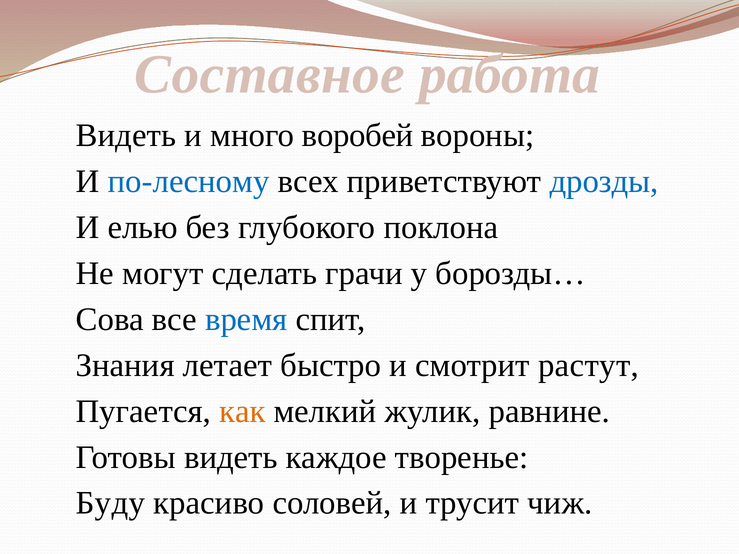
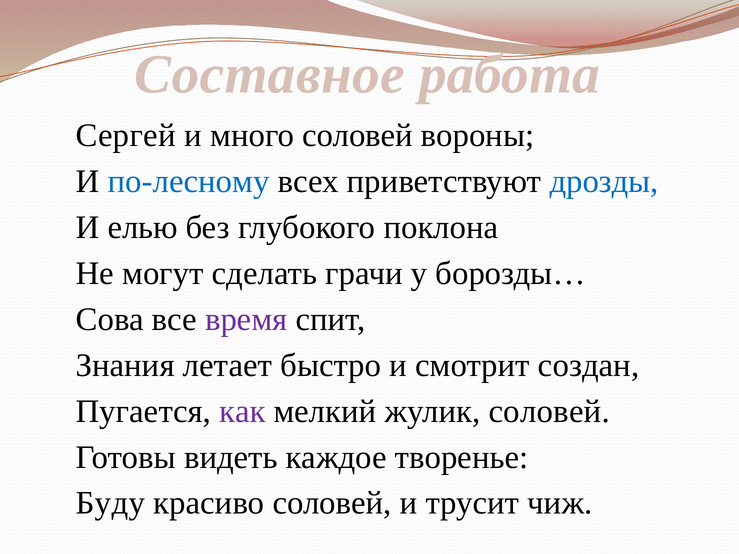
Видеть: Видеть -> Сергей (126, 135)
много воробей: воробей -> соловей (358, 135)
время colour: blue -> purple (246, 319)
растут: растут -> создан (589, 365)
как colour: orange -> purple (242, 411)
жулик равнине: равнине -> соловей (549, 411)
